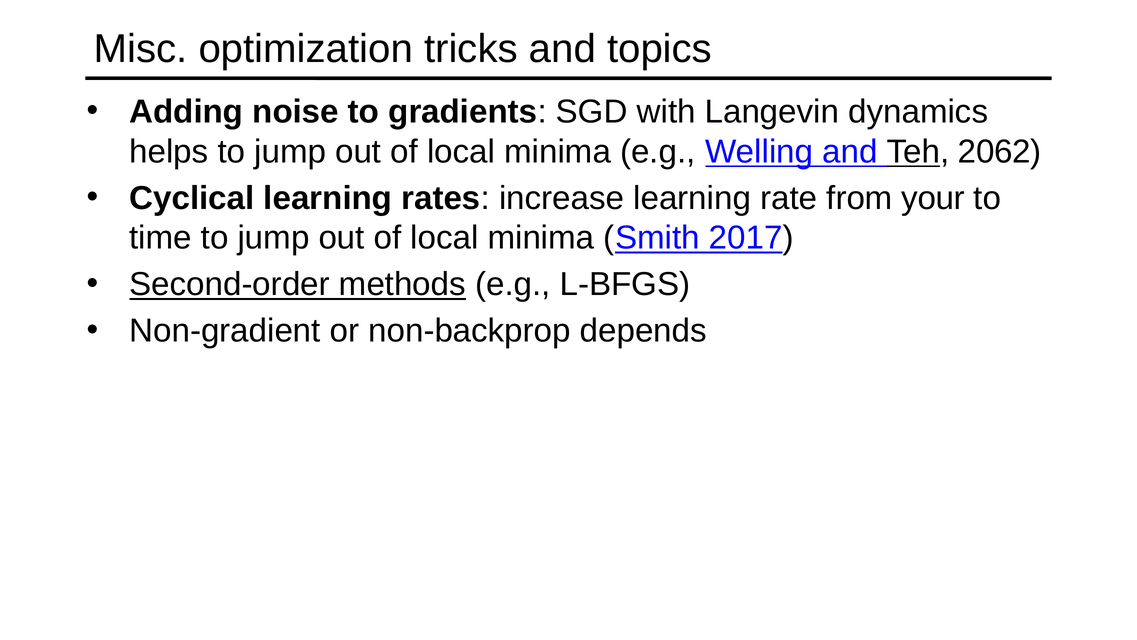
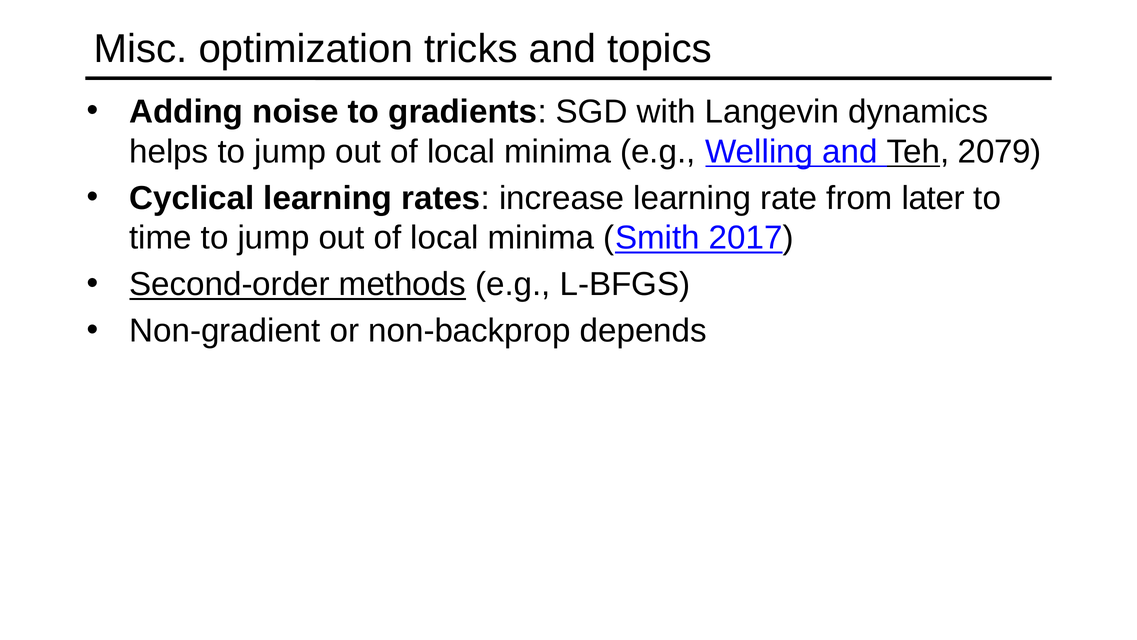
2062: 2062 -> 2079 (1000, 152)
your: your -> later (933, 198)
